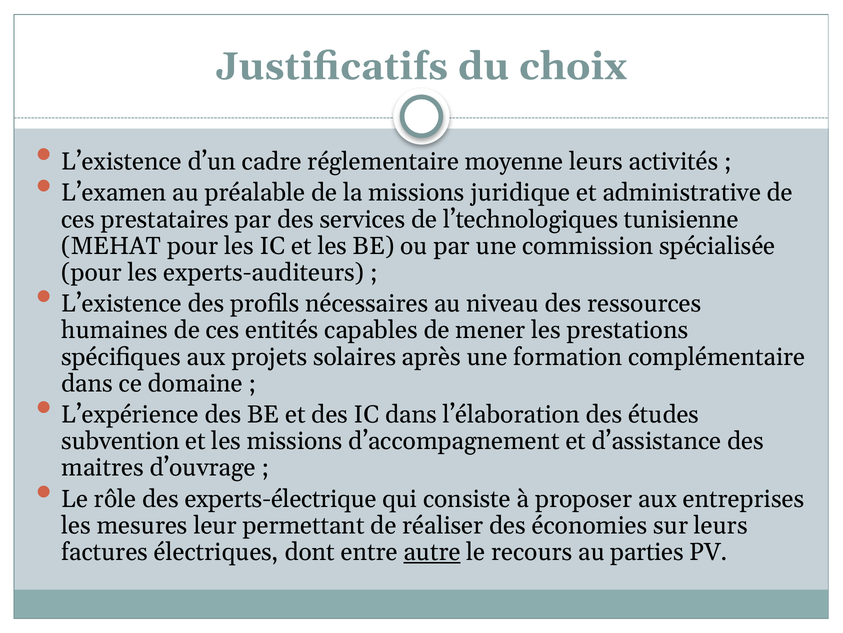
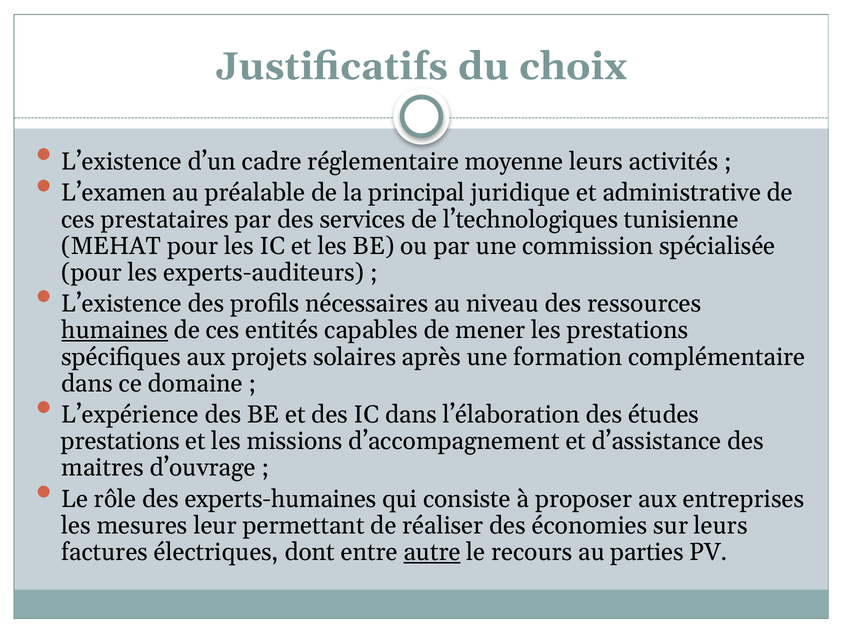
la missions: missions -> principal (417, 193)
humaines underline: none -> present (115, 330)
subvention: subvention -> prestations (120, 441)
experts-électrique: experts-électrique -> experts-humaines (281, 498)
